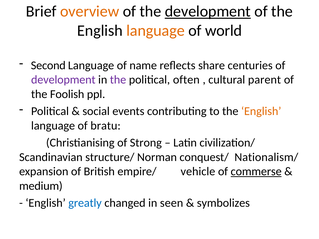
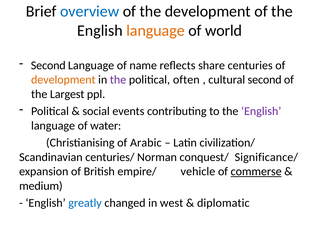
overview colour: orange -> blue (90, 11)
development underline: present -> none (208, 11)
development colour: purple -> orange (63, 80)
cultural parent: parent -> second (265, 80)
Foolish: Foolish -> Largest (67, 94)
English colour: orange -> purple (261, 111)
bratu: bratu -> water (106, 126)
Strong: Strong -> Arabic (146, 143)
structure/: structure/ -> centuries/ (110, 157)
Nationalism/: Nationalism/ -> Significance/ (266, 157)
seen: seen -> west (172, 203)
symbolizes: symbolizes -> diplomatic (223, 203)
